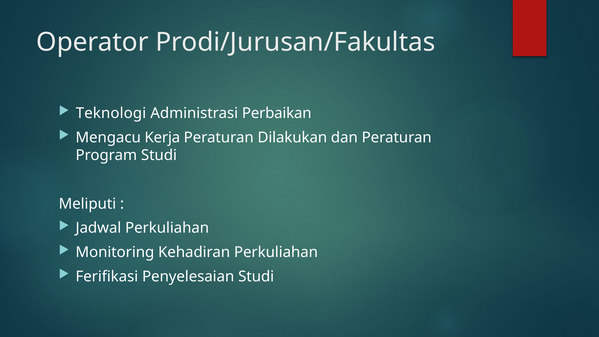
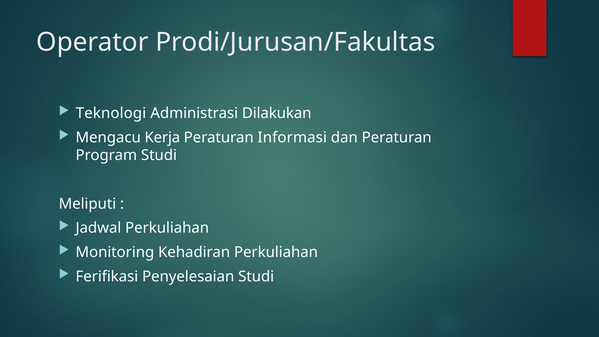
Perbaikan: Perbaikan -> Dilakukan (277, 113)
Dilakukan: Dilakukan -> Informasi (292, 137)
